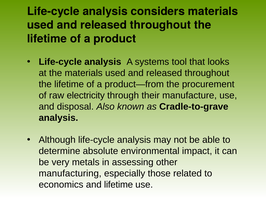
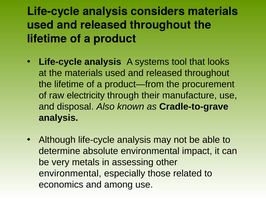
manufacturing: manufacturing -> environmental (70, 174)
and lifetime: lifetime -> among (118, 185)
